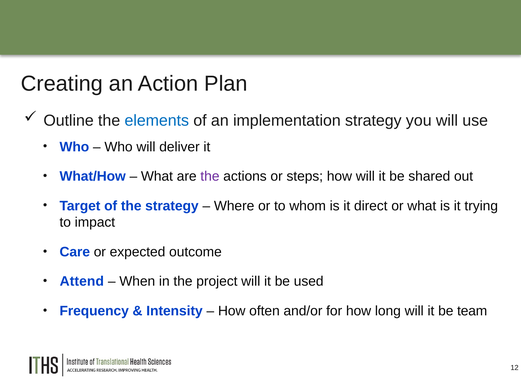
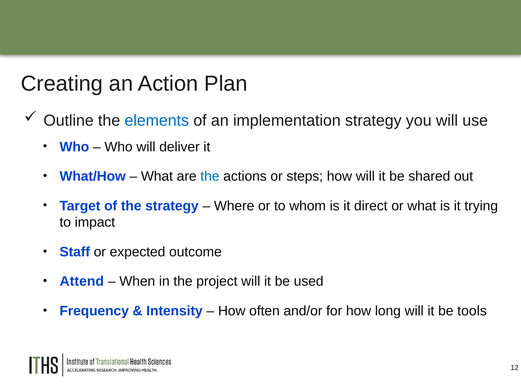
the colour: purple -> blue (210, 176)
Care: Care -> Staff (75, 252)
team: team -> tools (472, 311)
